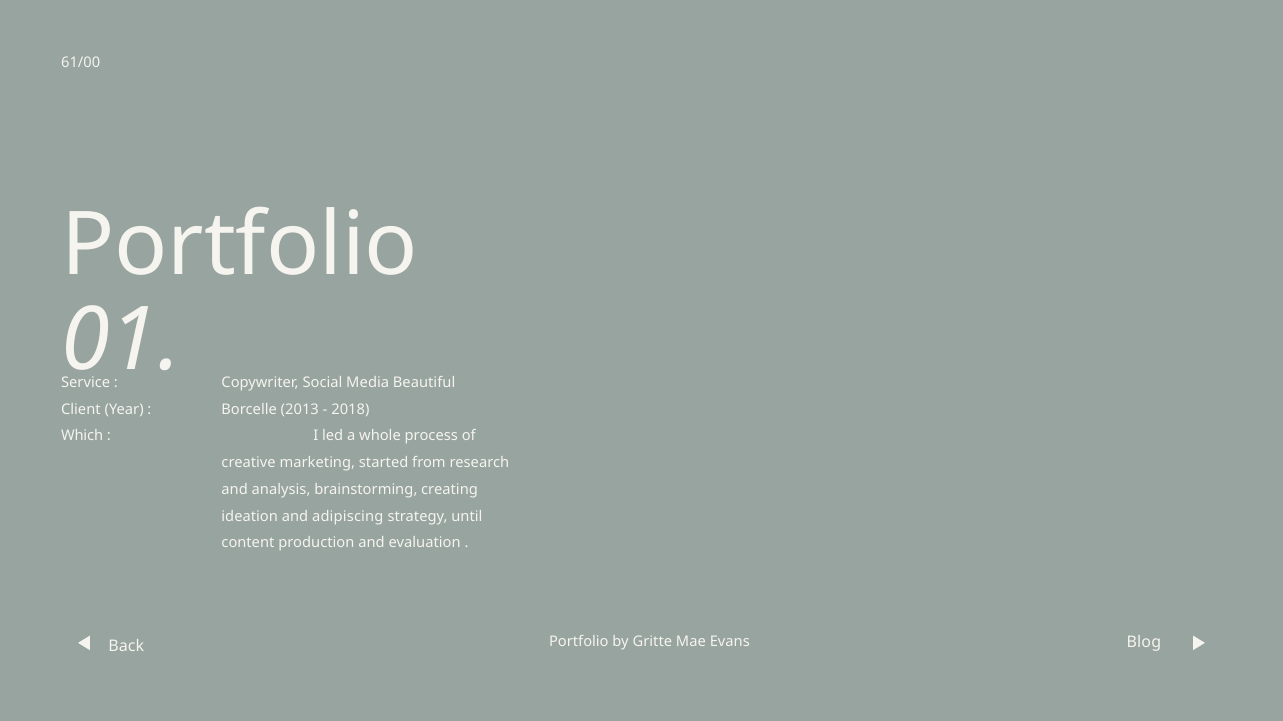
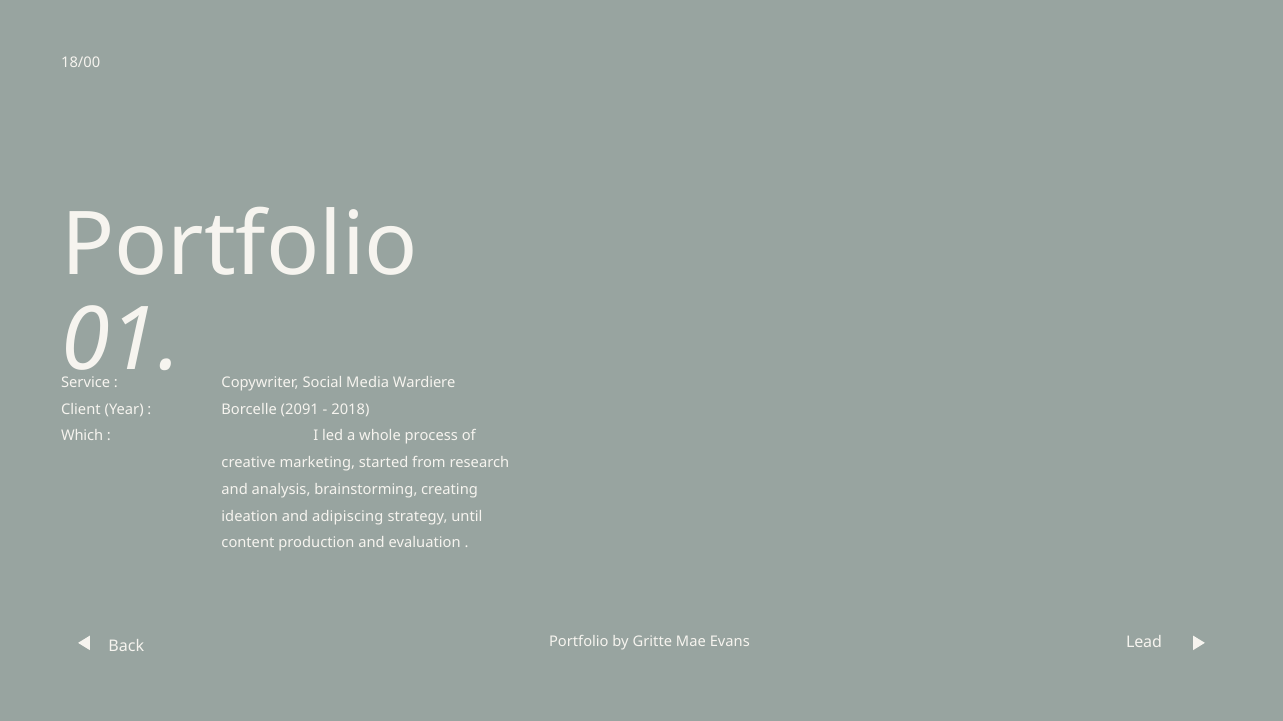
61/00: 61/00 -> 18/00 (81, 63)
Beautiful: Beautiful -> Wardiere (424, 383)
2013: 2013 -> 2091 (300, 410)
Blog: Blog -> Lead (1144, 643)
